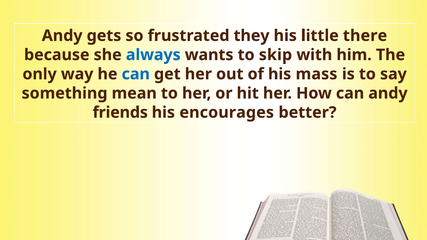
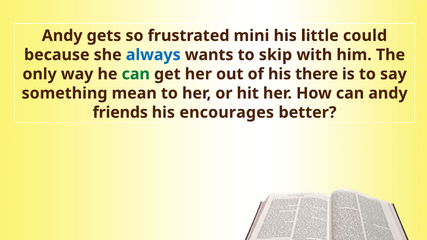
they: they -> mini (251, 36)
there: there -> could (365, 36)
can colour: blue -> green (136, 74)
mass: mass -> there (317, 74)
